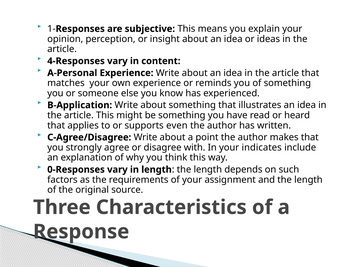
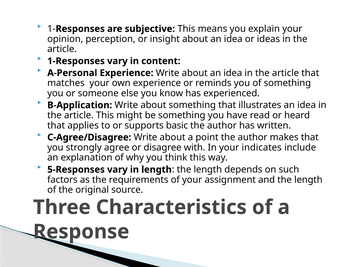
4-Responses: 4-Responses -> 1-Responses (76, 61)
even: even -> basic (177, 125)
0-Responses: 0-Responses -> 5-Responses (76, 169)
